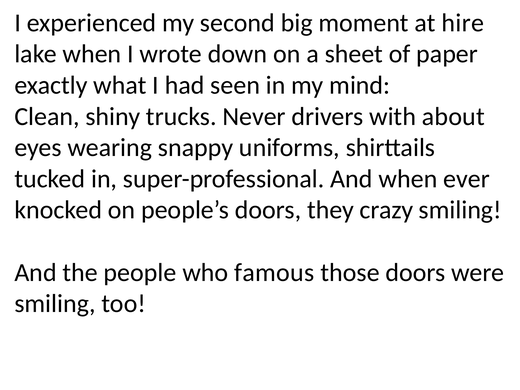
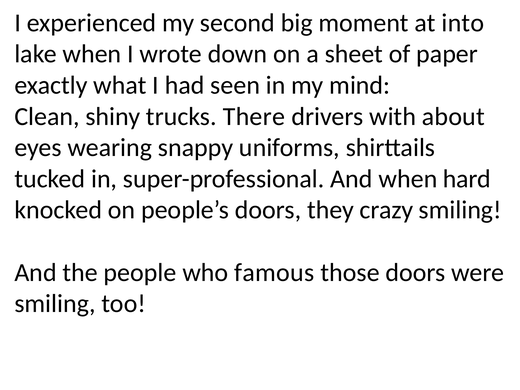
hire: hire -> into (463, 23)
Never: Never -> There (254, 116)
ever: ever -> hard (467, 179)
